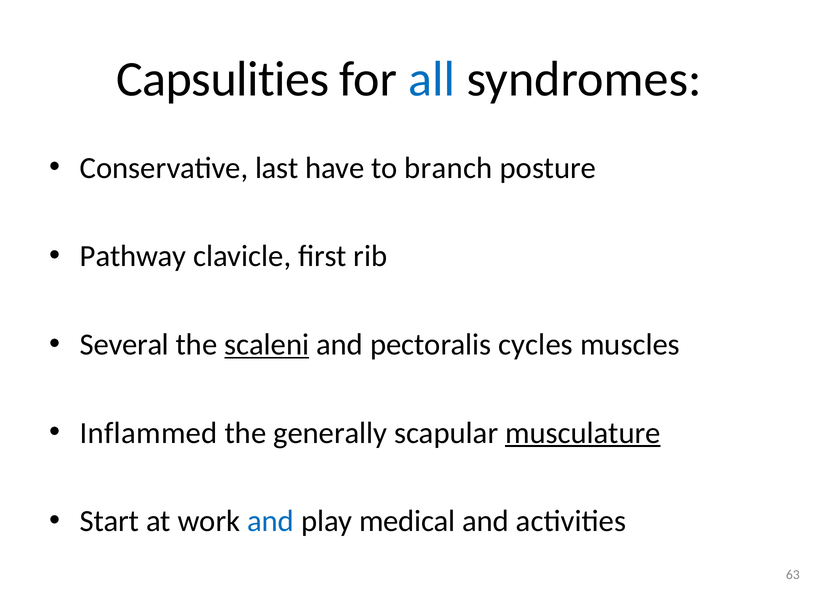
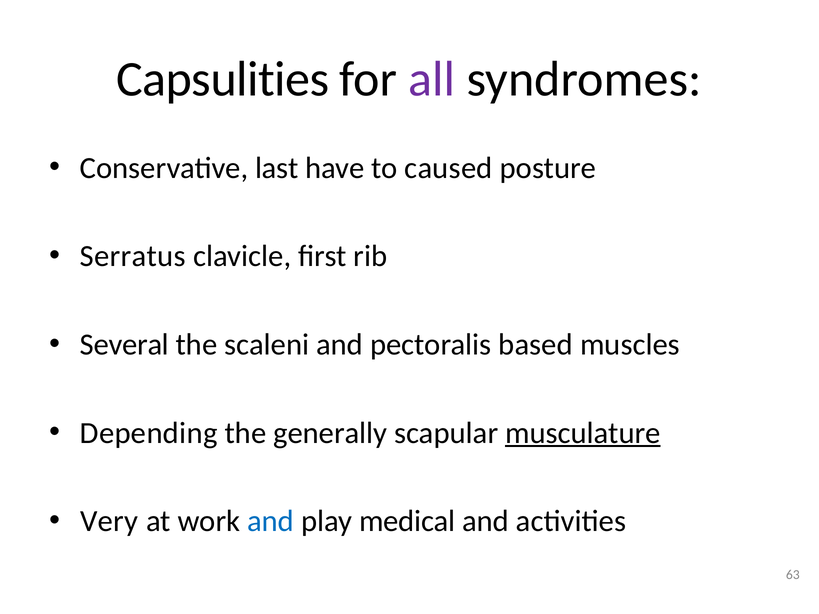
all colour: blue -> purple (432, 79)
branch: branch -> caused (448, 168)
Pathway: Pathway -> Serratus (133, 256)
scaleni underline: present -> none (267, 345)
cycles: cycles -> based (536, 345)
Inflammed: Inflammed -> Depending (149, 433)
Start: Start -> Very (109, 521)
